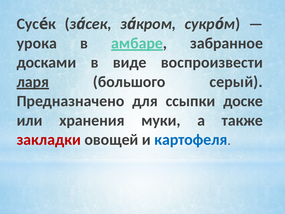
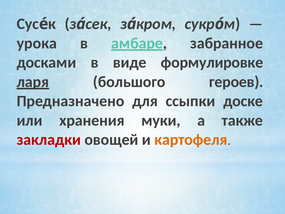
воспроизвести: воспроизвести -> формулировке (212, 62)
серый: серый -> героев (236, 82)
картофеля colour: blue -> orange (191, 140)
